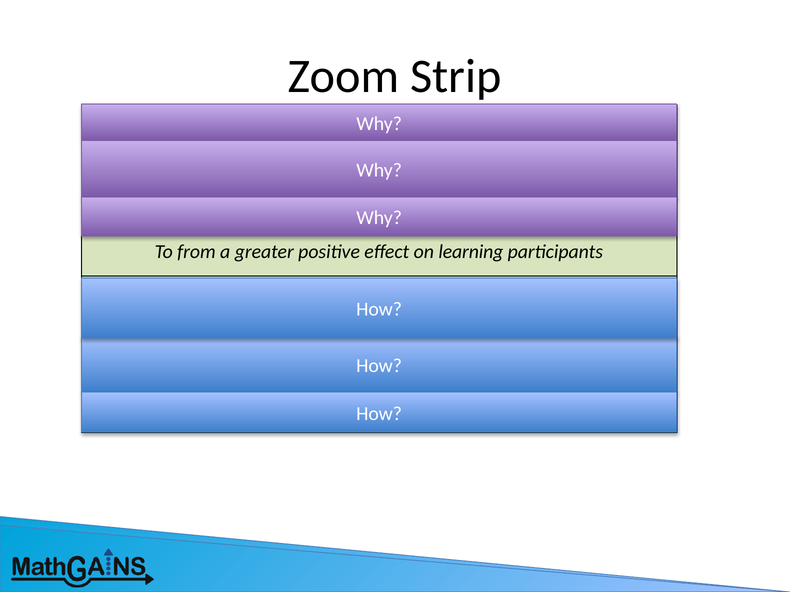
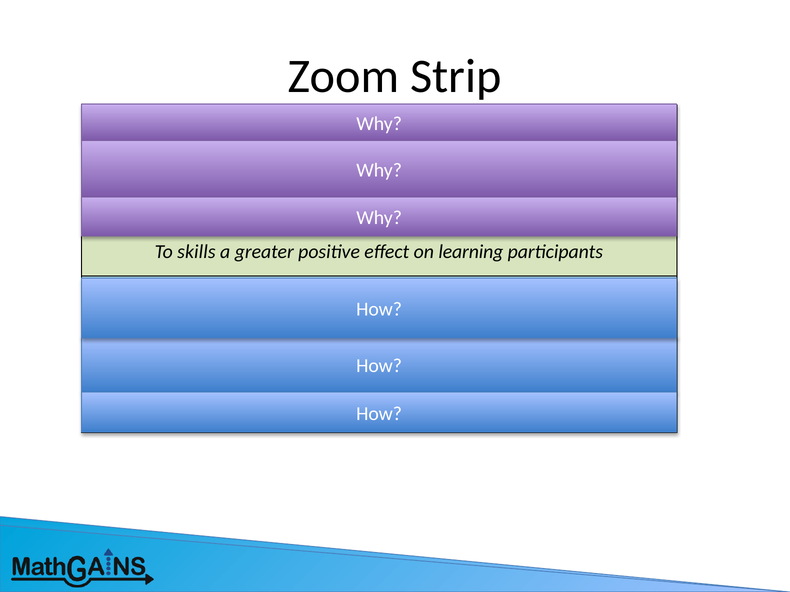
To from: from -> skills (196, 252)
